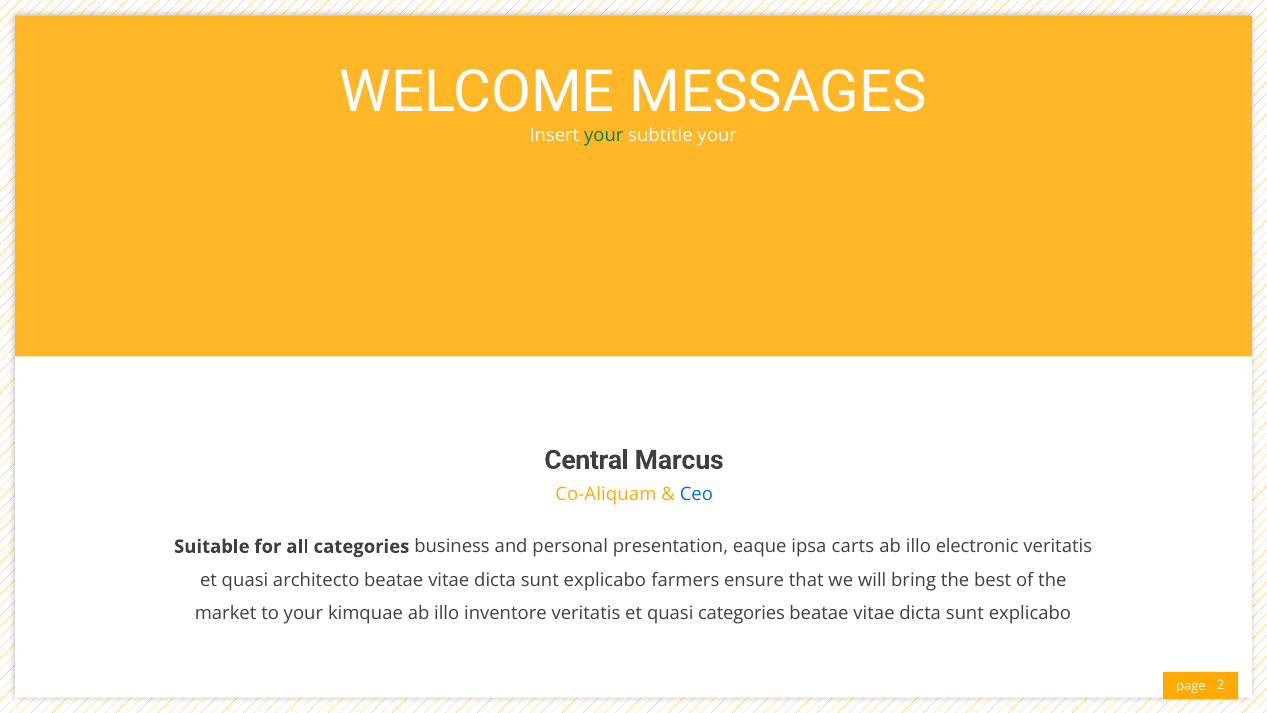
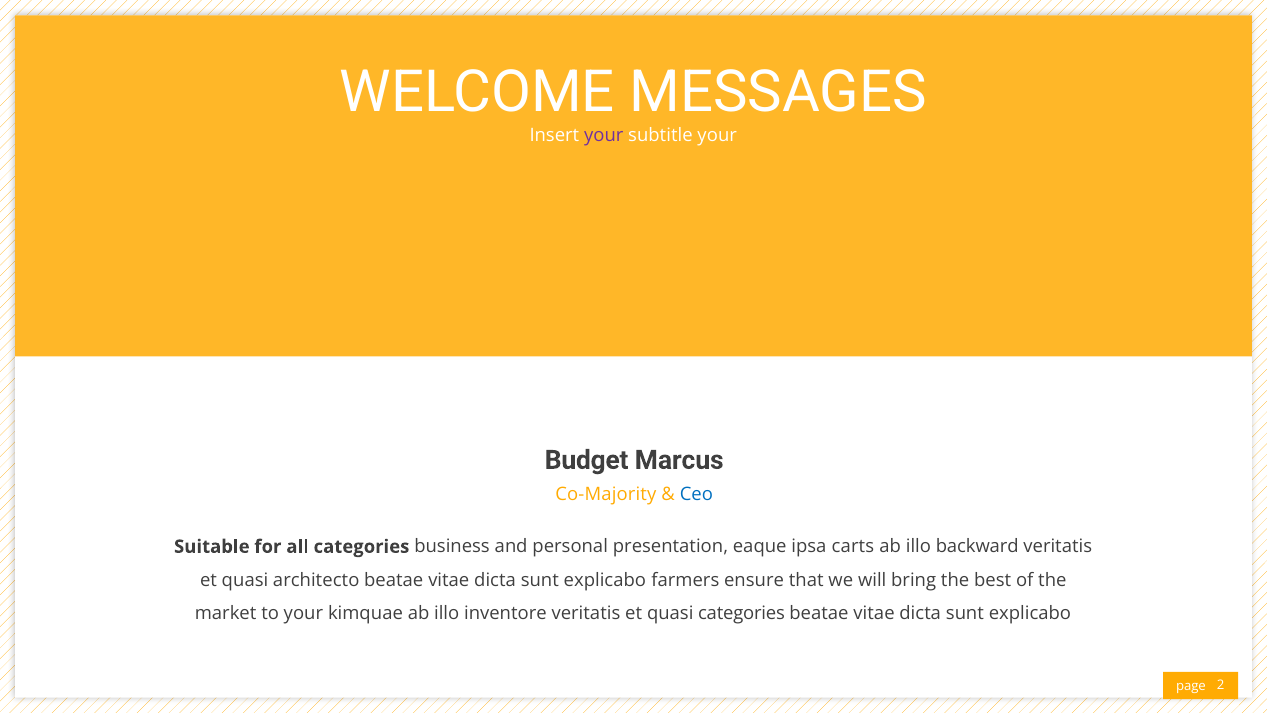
your colour: green -> purple (604, 135)
Central: Central -> Budget (587, 460)
Co-Aliquam: Co-Aliquam -> Co-Majority (606, 494)
electronic: electronic -> backward (977, 546)
